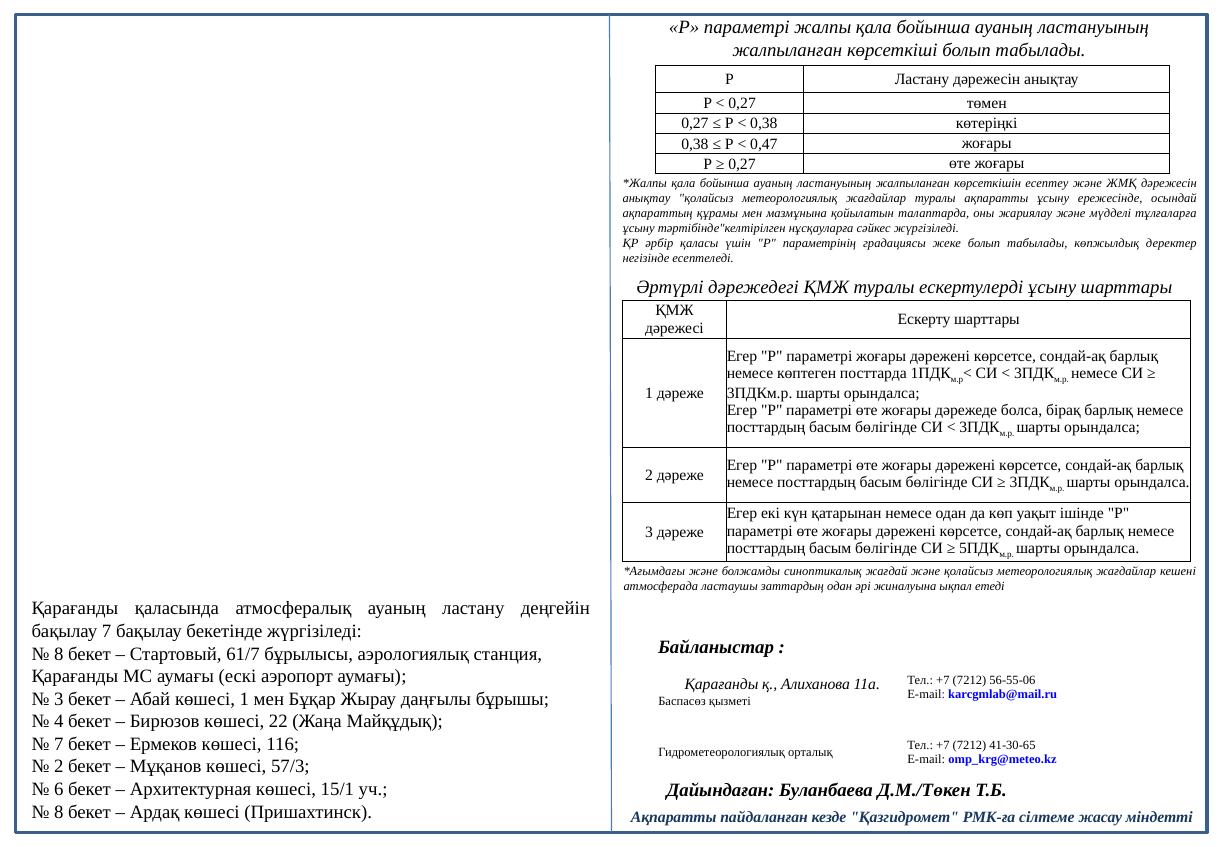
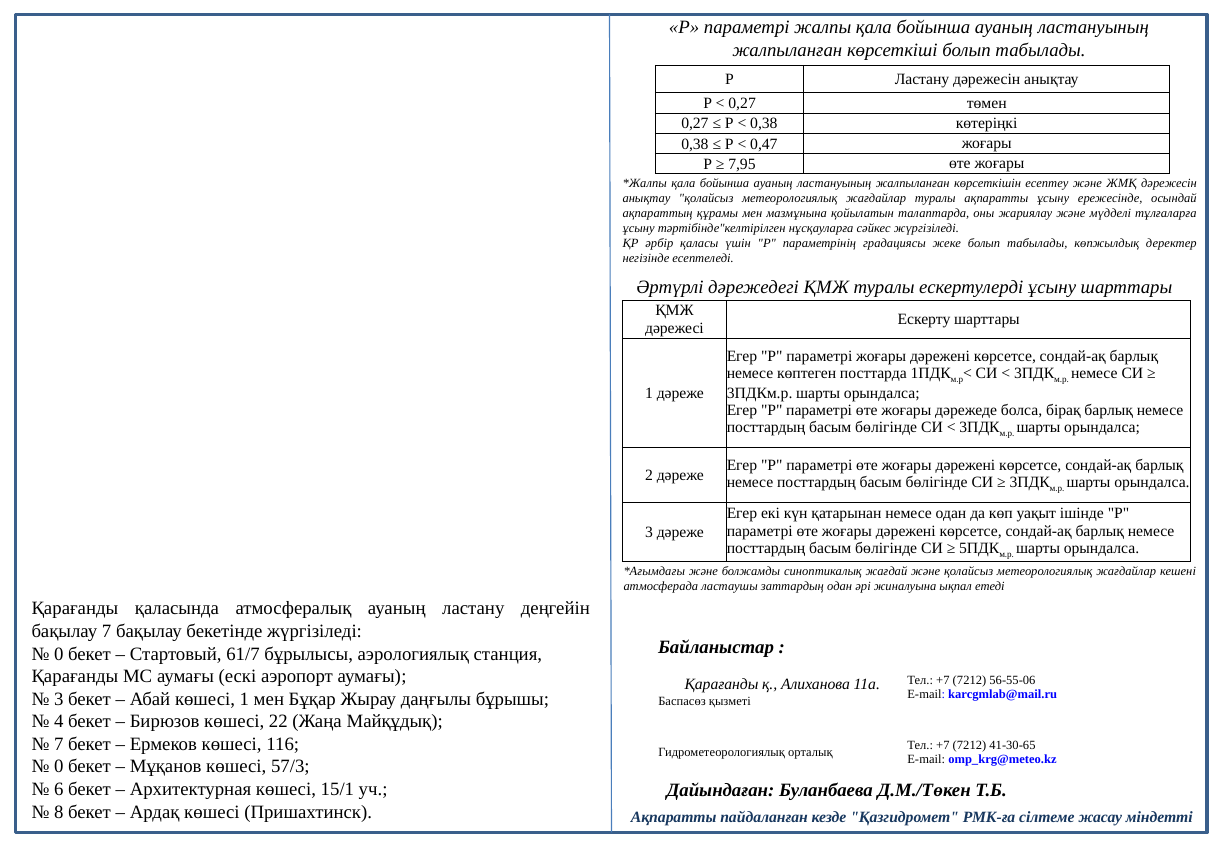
0,27: 0,27 -> 7,95 (742, 164)
8: 8 -> 0 (59, 654)
2: 2 -> 0 (59, 766)
